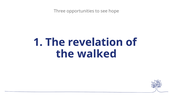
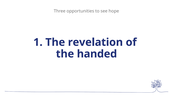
walked: walked -> handed (97, 54)
